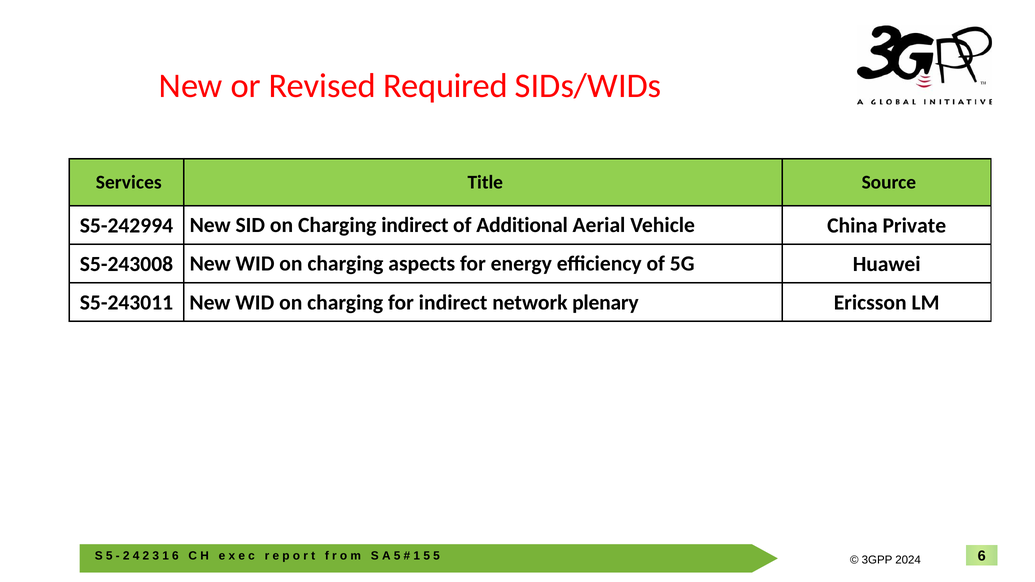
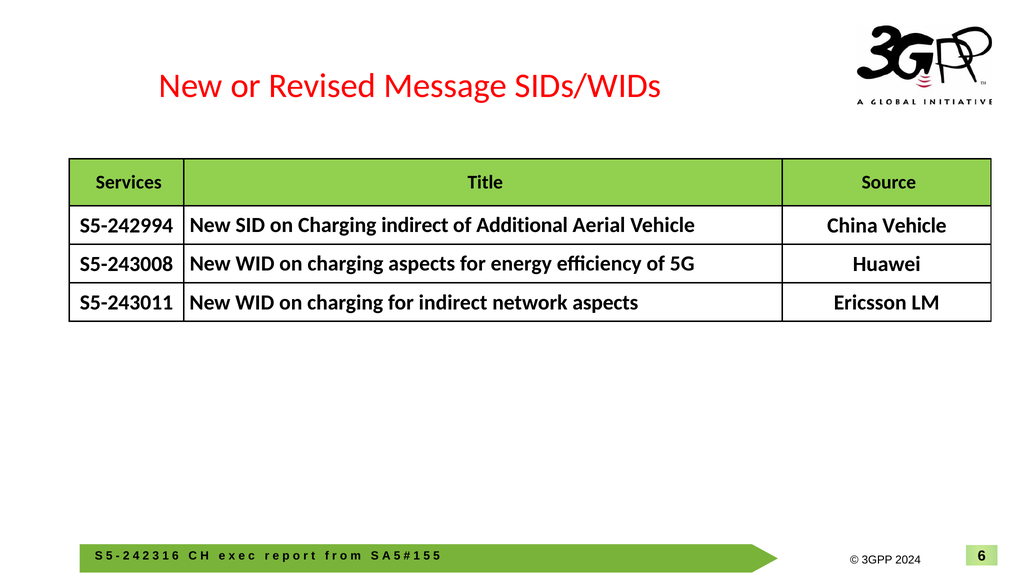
Required: Required -> Message (445, 86)
China Private: Private -> Vehicle (914, 226)
plenary: plenary -> aspects (605, 303)
